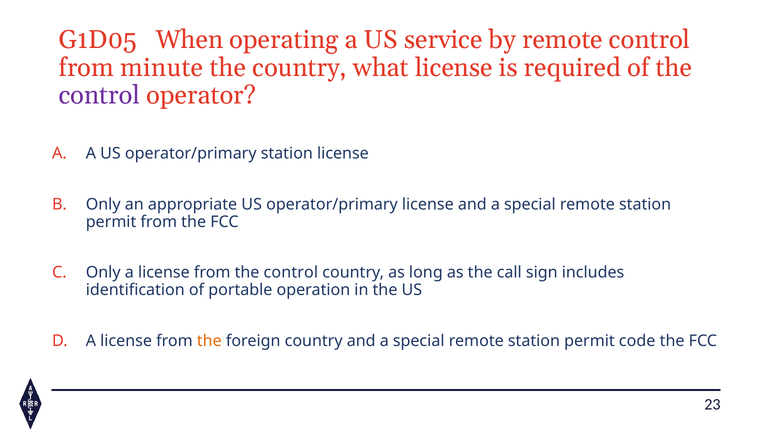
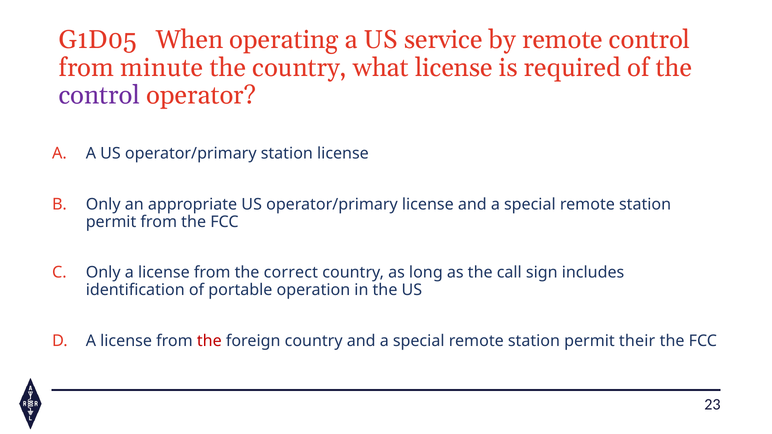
from the control: control -> correct (291, 273)
the colour: orange -> red (209, 341)
code: code -> their (637, 341)
